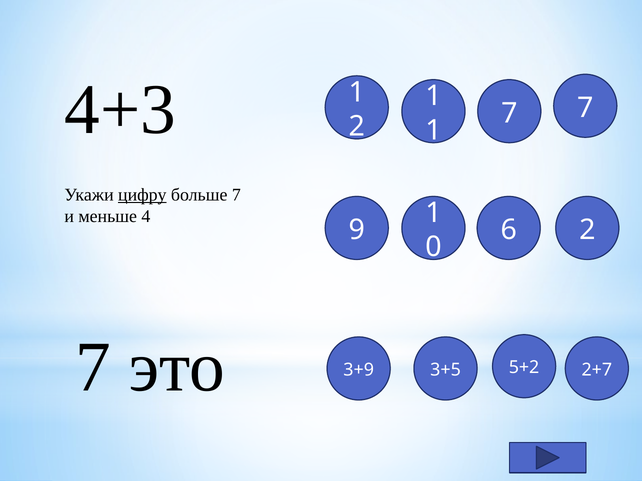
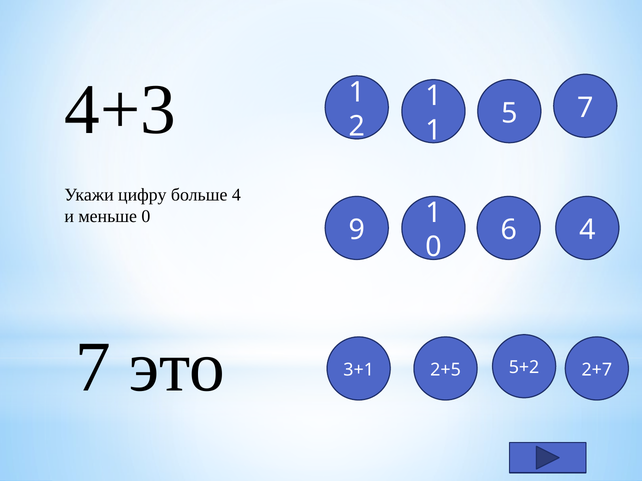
4+3 7: 7 -> 5 (509, 113)
цифру underline: present -> none (142, 195)
больше 7: 7 -> 4 (236, 195)
меньше 4: 4 -> 0 (146, 217)
9 2: 2 -> 4 (587, 230)
3+9: 3+9 -> 3+1 (359, 370)
3+5: 3+5 -> 2+5 (446, 370)
